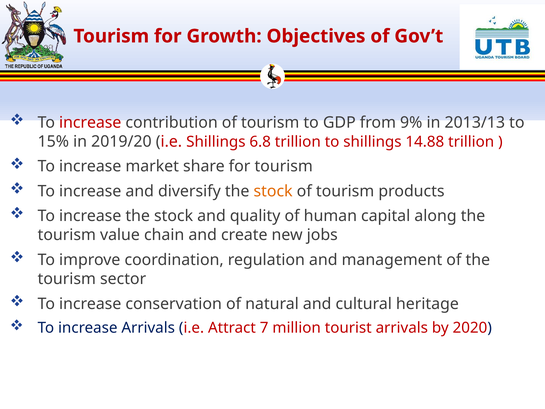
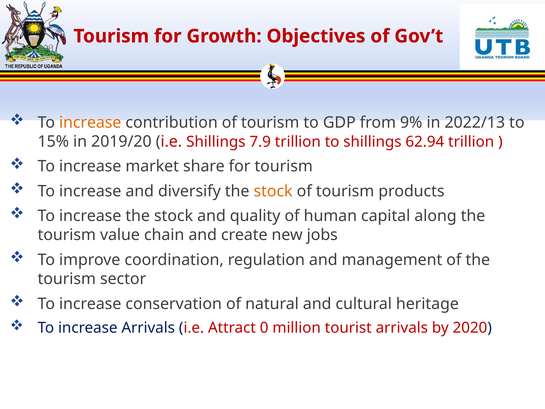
increase colour: red -> orange (90, 122)
2013/13: 2013/13 -> 2022/13 (475, 122)
6.8: 6.8 -> 7.9 (260, 142)
14.88: 14.88 -> 62.94 (425, 142)
7: 7 -> 0 (264, 328)
